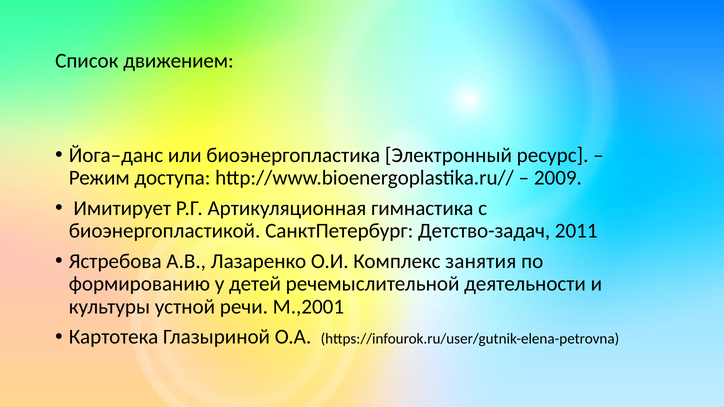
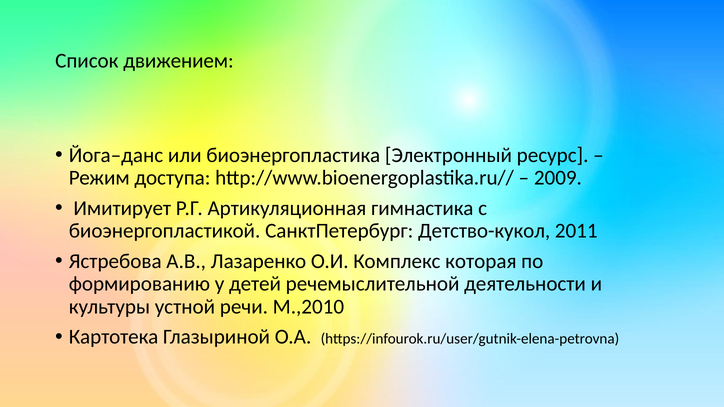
Детство-задач: Детство-задач -> Детство-кукол (484, 231)
занятия: занятия -> которая (481, 261)
М.,2001: М.,2001 -> М.,2010 (308, 307)
